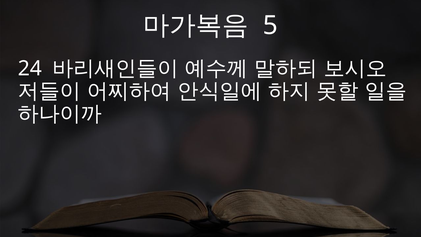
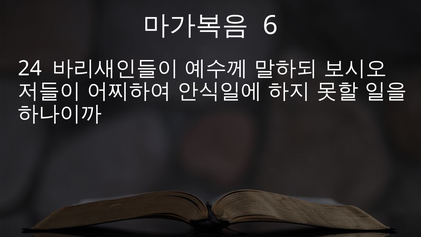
5: 5 -> 6 (270, 25)
